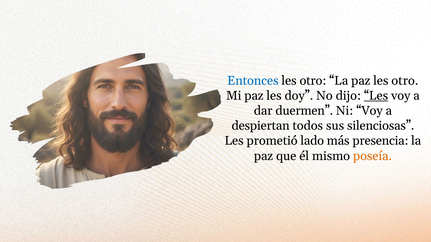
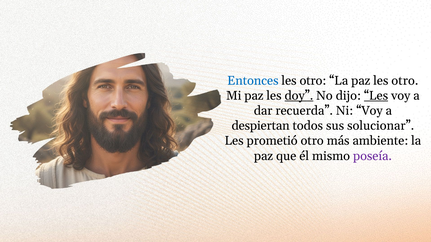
doy underline: none -> present (299, 96)
duermen: duermen -> recuerda (304, 111)
silenciosas: silenciosas -> solucionar (381, 126)
prometió lado: lado -> otro (312, 141)
presencia: presencia -> ambiente (380, 141)
poseía colour: orange -> purple (372, 156)
